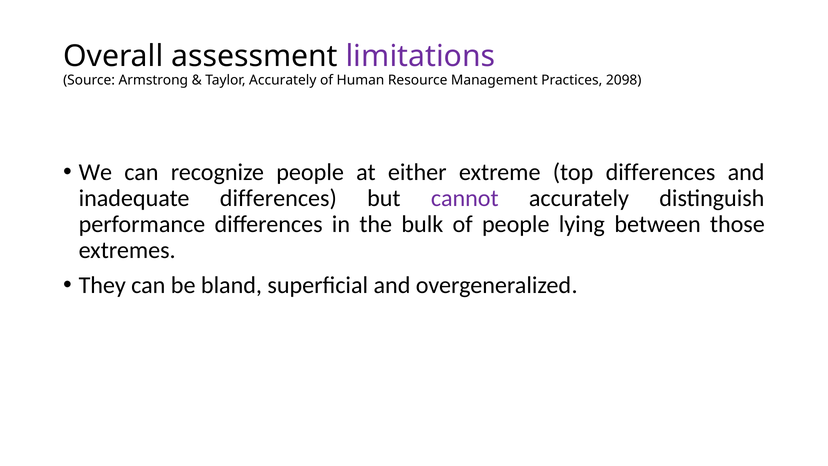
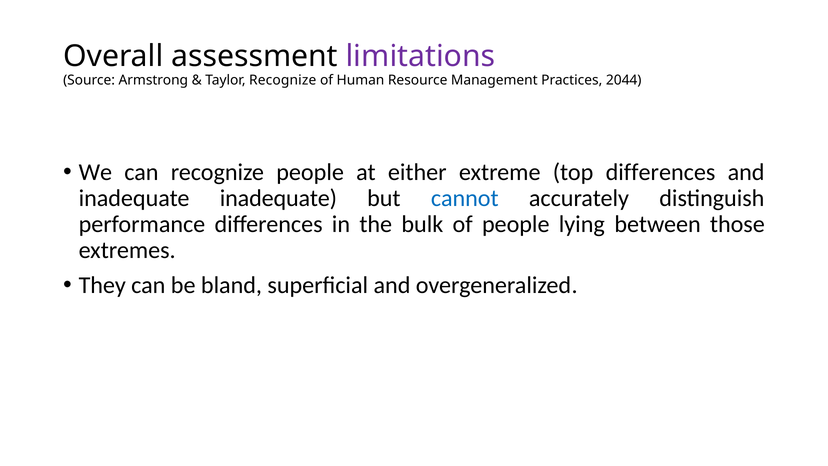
Taylor Accurately: Accurately -> Recognize (283, 80)
2098: 2098 -> 2044 (624, 80)
inadequate differences: differences -> inadequate (278, 198)
cannot colour: purple -> blue (465, 198)
